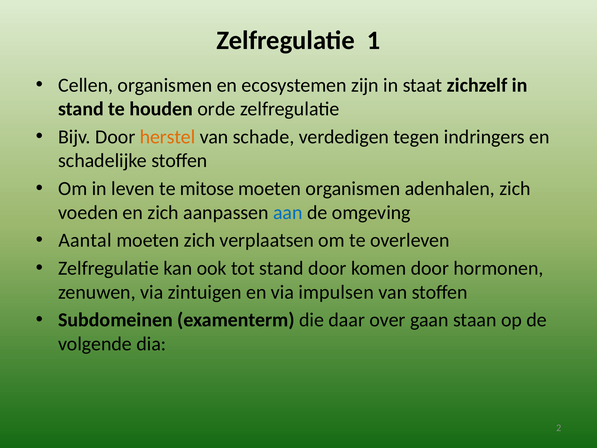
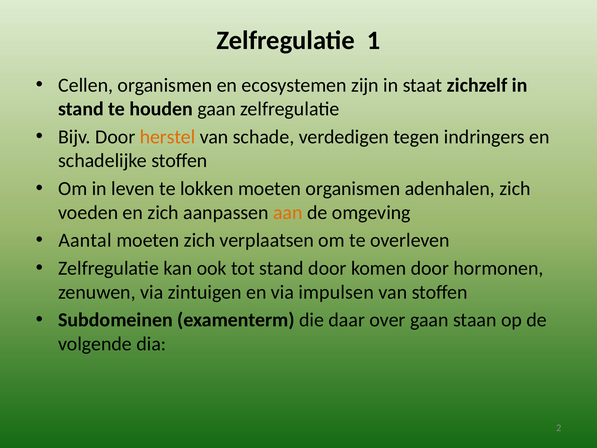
houden orde: orde -> gaan (217, 109)
mitose: mitose -> lokken (207, 189)
aan colour: blue -> orange (288, 212)
